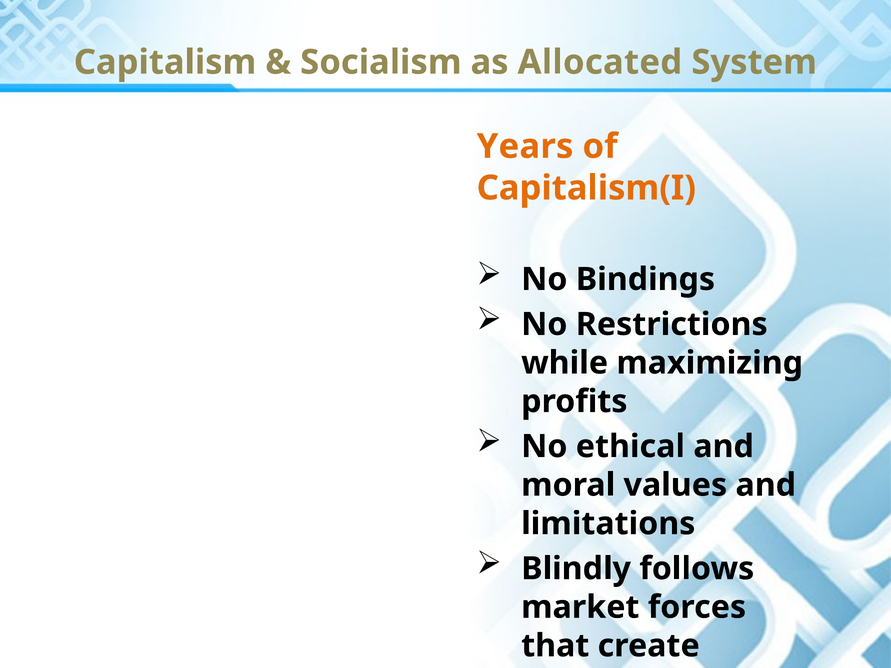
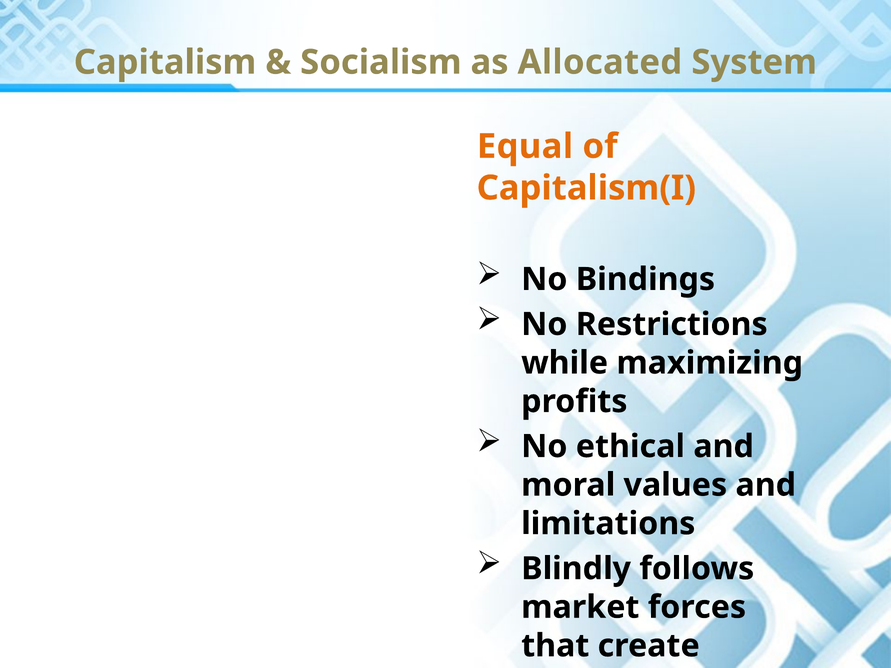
Years: Years -> Equal (525, 146)
